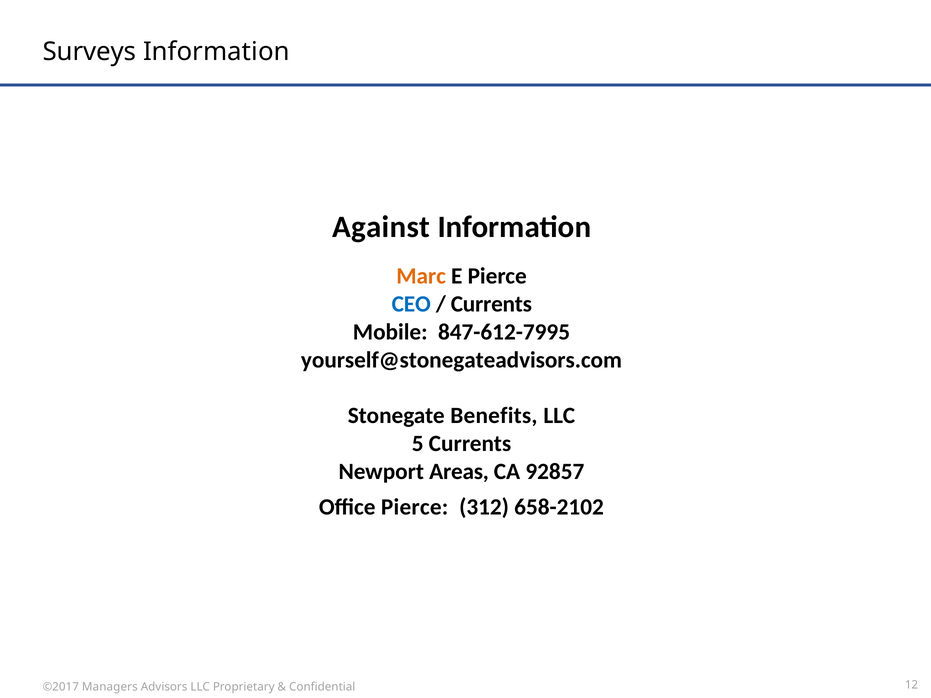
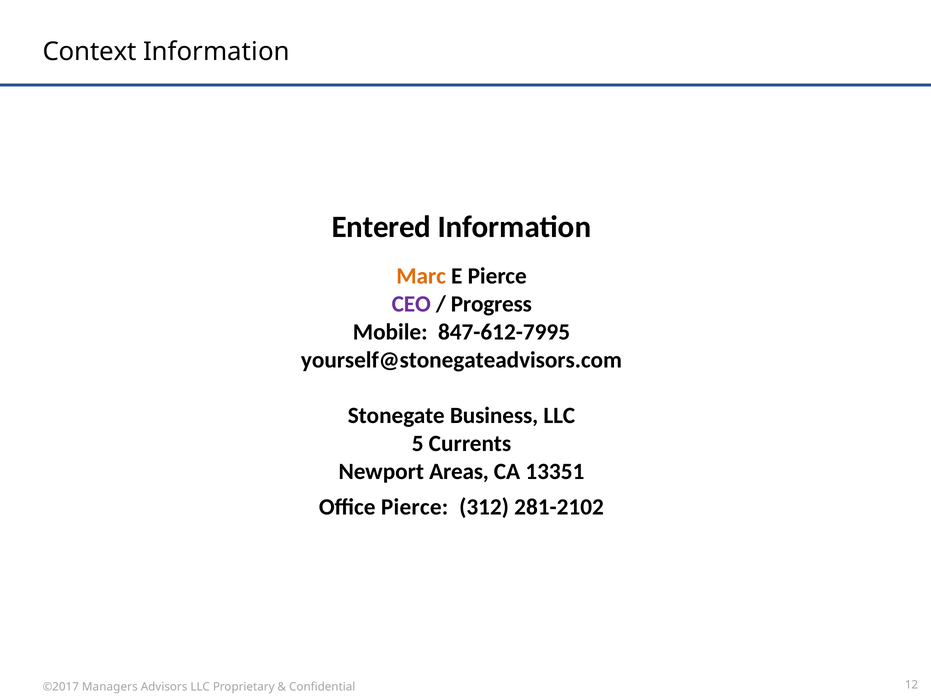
Surveys: Surveys -> Context (90, 52)
Against: Against -> Entered (381, 227)
CEO colour: blue -> purple (411, 304)
Currents: Currents -> Progress (491, 304)
Benefits: Benefits -> Business (494, 416)
92857: 92857 -> 13351 (555, 472)
658-2102: 658-2102 -> 281-2102 (559, 507)
